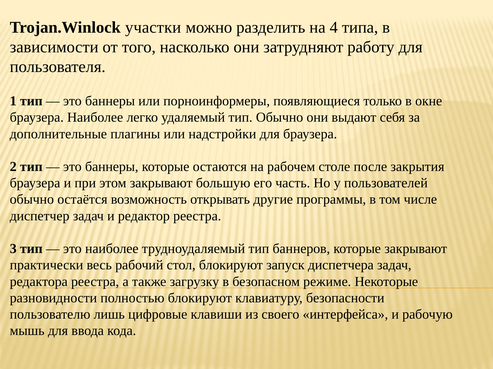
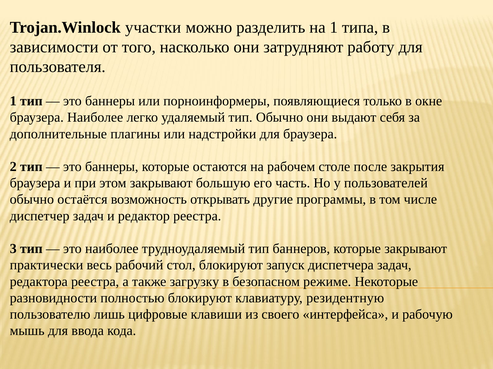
на 4: 4 -> 1 (334, 27)
безопасности: безопасности -> резидентную (345, 299)
